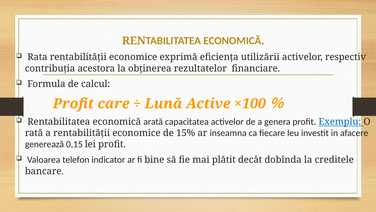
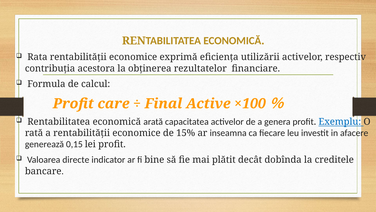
Lună: Lună -> Final (163, 103)
telefon: telefon -> directe (76, 159)
